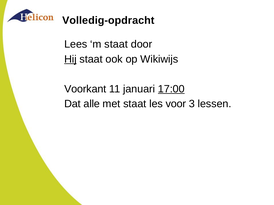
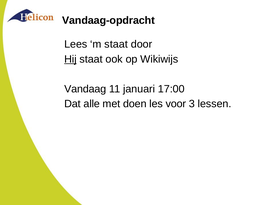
Volledig-opdracht: Volledig-opdracht -> Vandaag-opdracht (108, 20)
Voorkant: Voorkant -> Vandaag (85, 89)
17:00 underline: present -> none (171, 89)
met staat: staat -> doen (135, 104)
